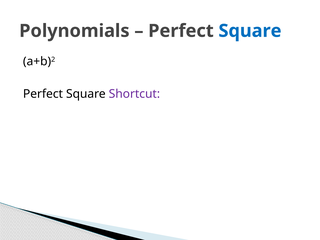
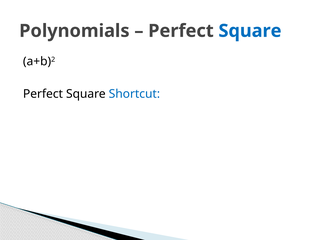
Shortcut colour: purple -> blue (134, 94)
